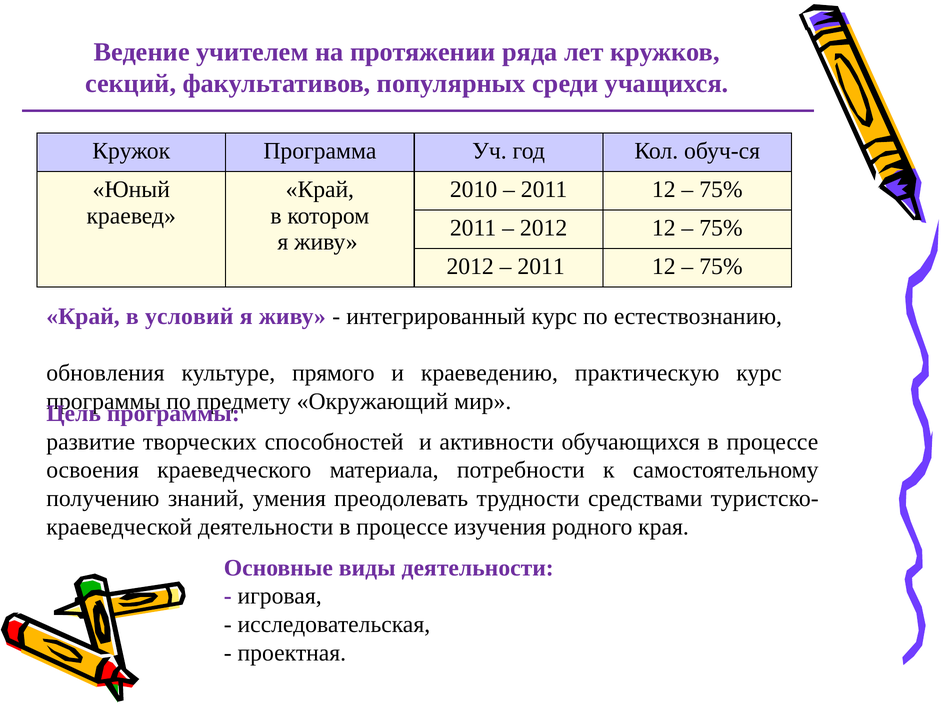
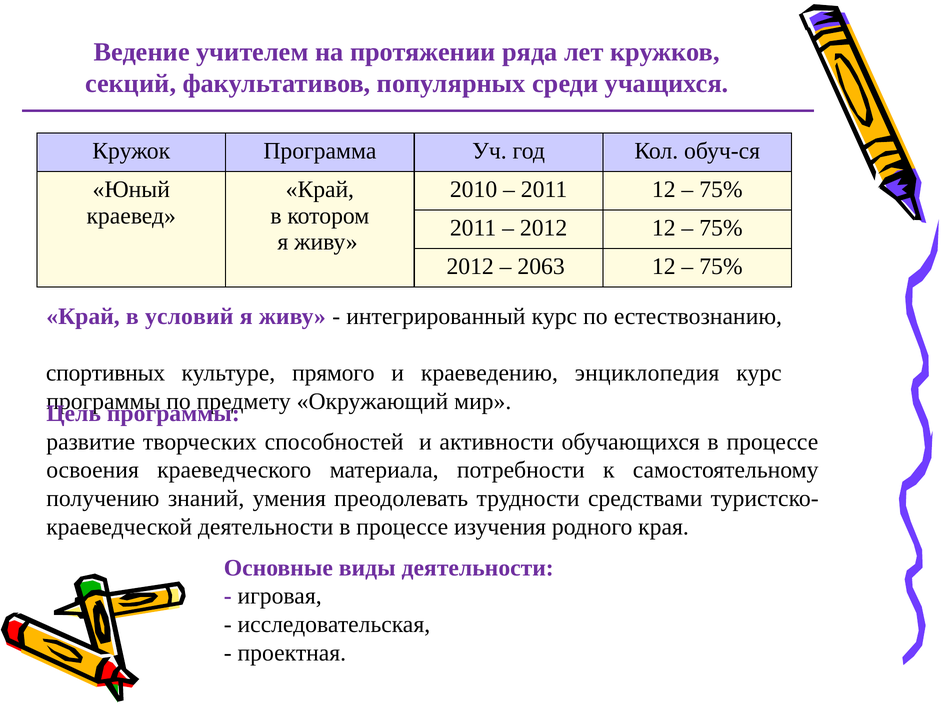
2011: 2011 -> 2063 (541, 267)
обновления: обновления -> спортивных (106, 373)
практическую: практическую -> энциклопедия (647, 373)
